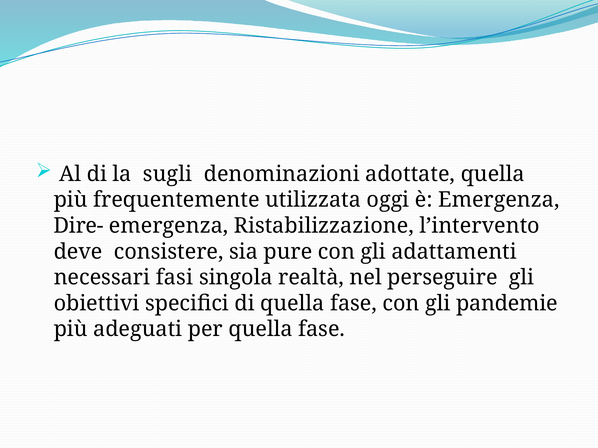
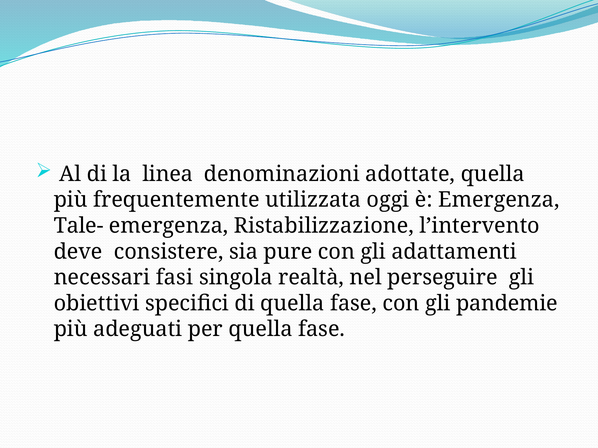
sugli: sugli -> linea (168, 174)
Dire-: Dire- -> Tale- (79, 226)
